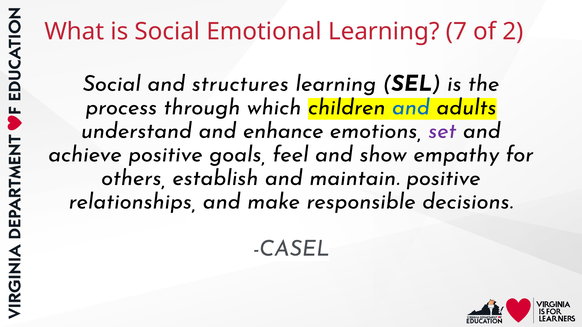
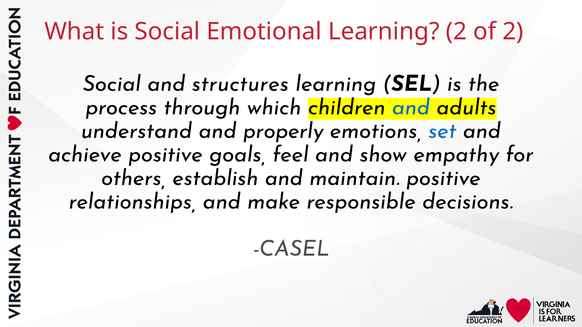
Learning 7: 7 -> 2 (456, 31)
enhance: enhance -> properly (283, 131)
set colour: purple -> blue (442, 131)
